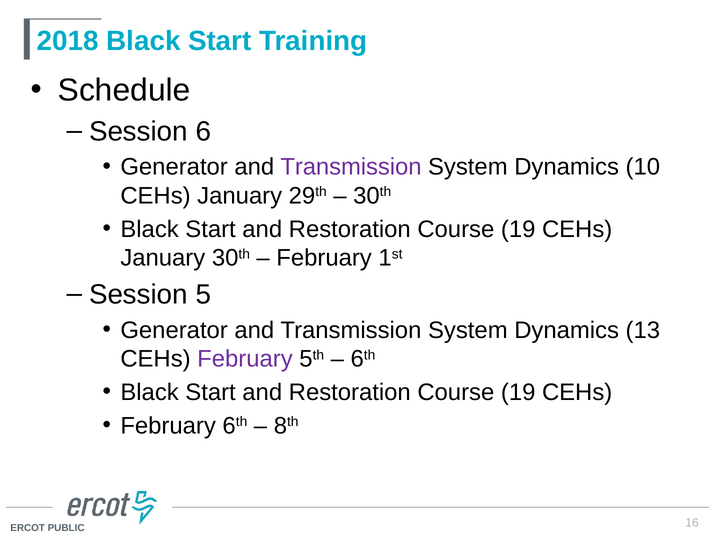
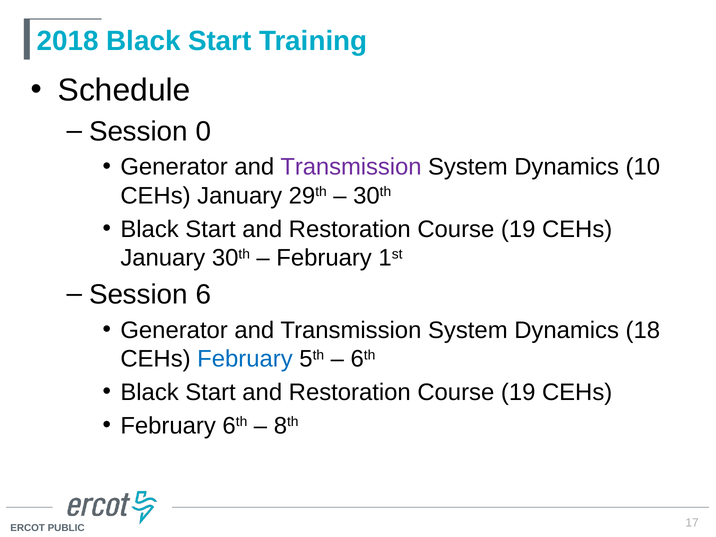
6: 6 -> 0 (203, 132)
5: 5 -> 6 (203, 295)
13: 13 -> 18 (643, 330)
February colour: purple -> blue (245, 359)
16: 16 -> 17 (692, 523)
